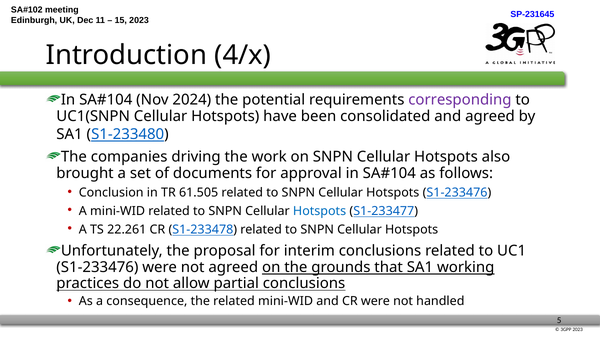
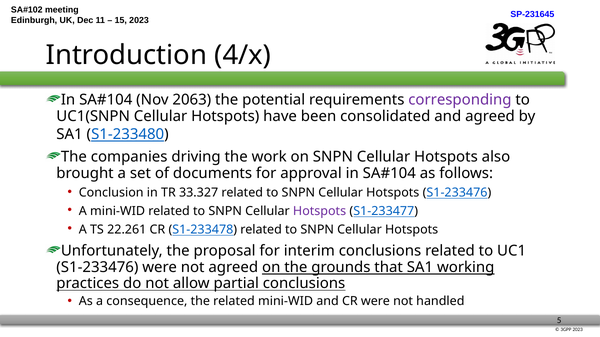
2024: 2024 -> 2063 (192, 100)
61.505: 61.505 -> 33.327 (199, 193)
Hotspots colour: blue -> purple (320, 211)
